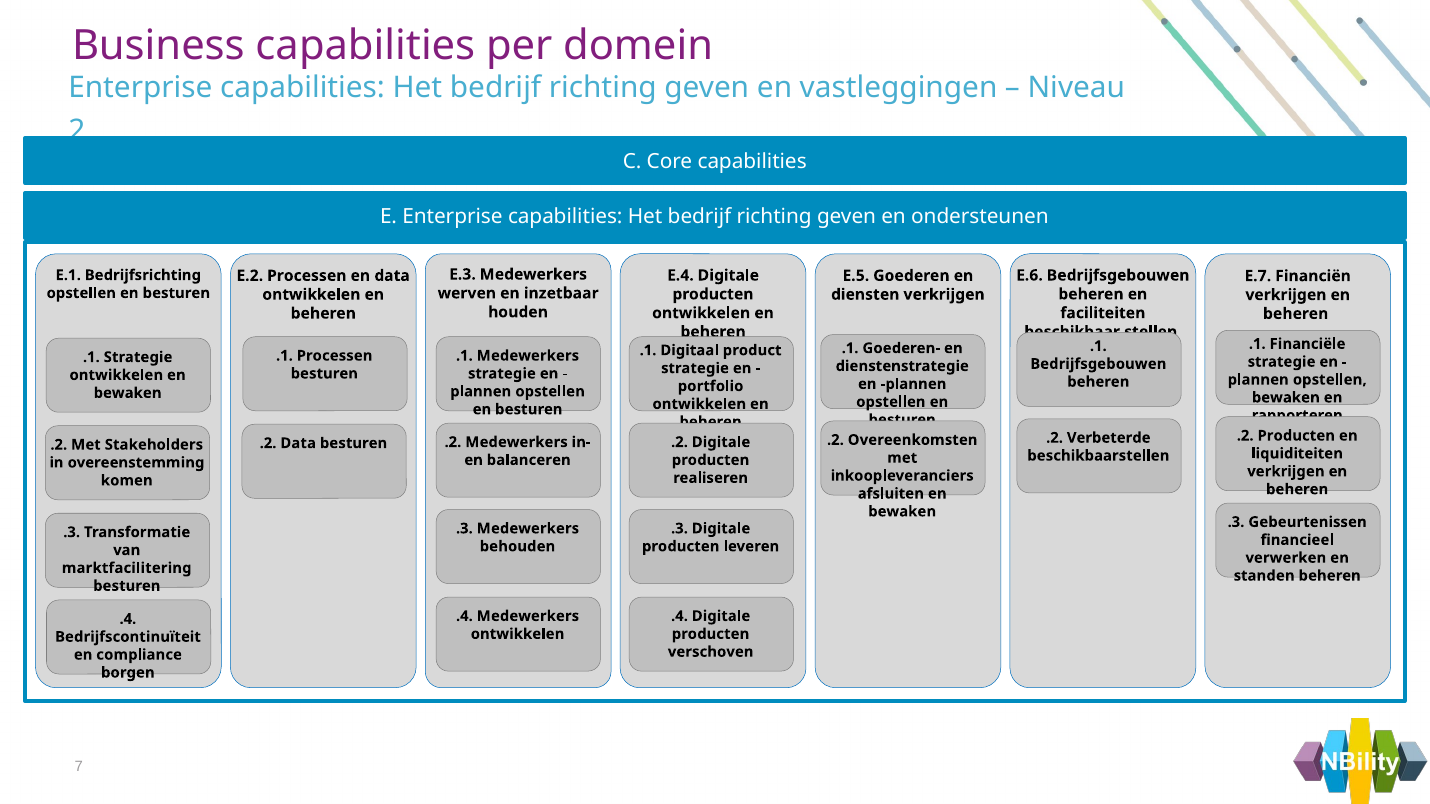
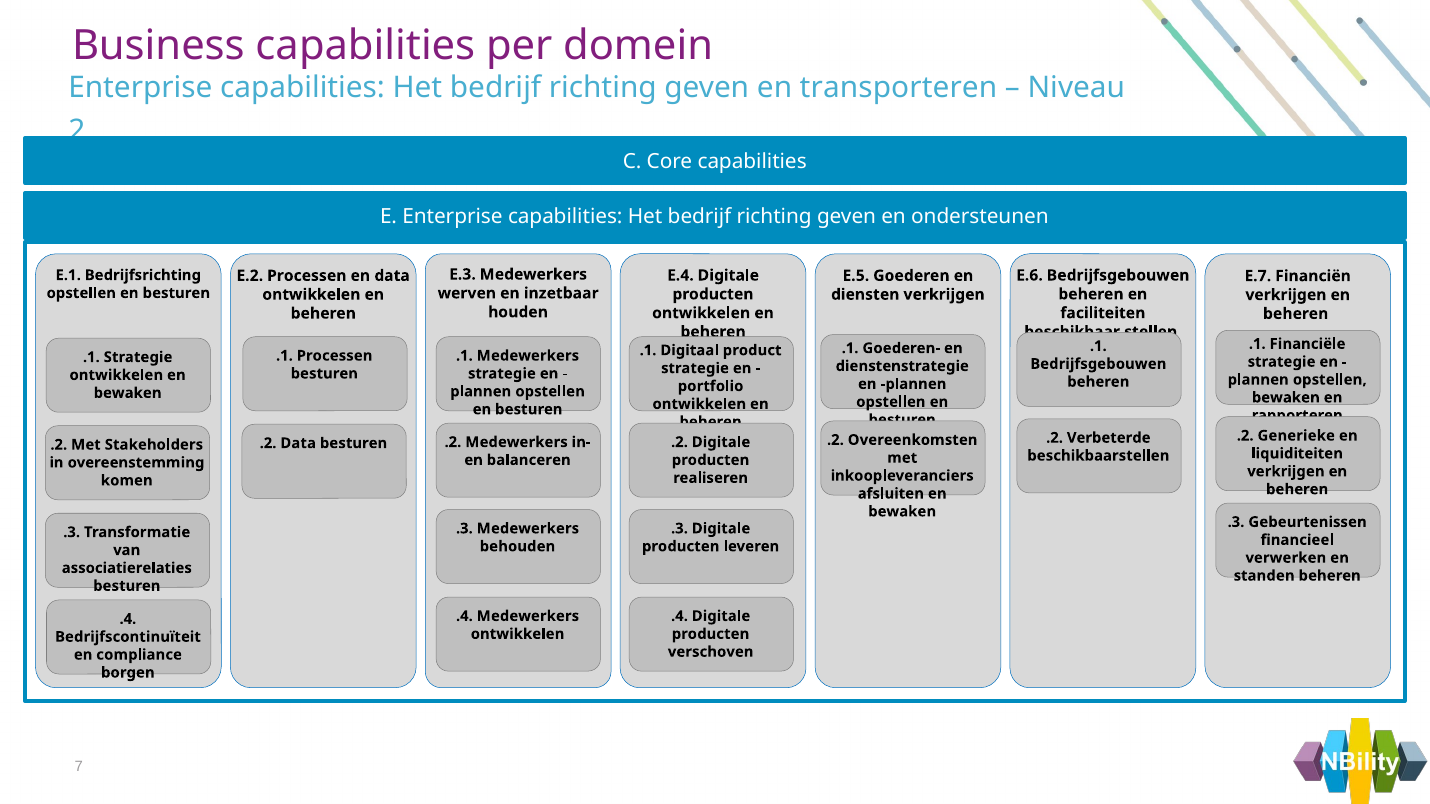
vastleggingen: vastleggingen -> transporteren (899, 88)
.2 Producten: Producten -> Generieke (1296, 436)
marktfacilitering: marktfacilitering -> associatierelaties (127, 568)
